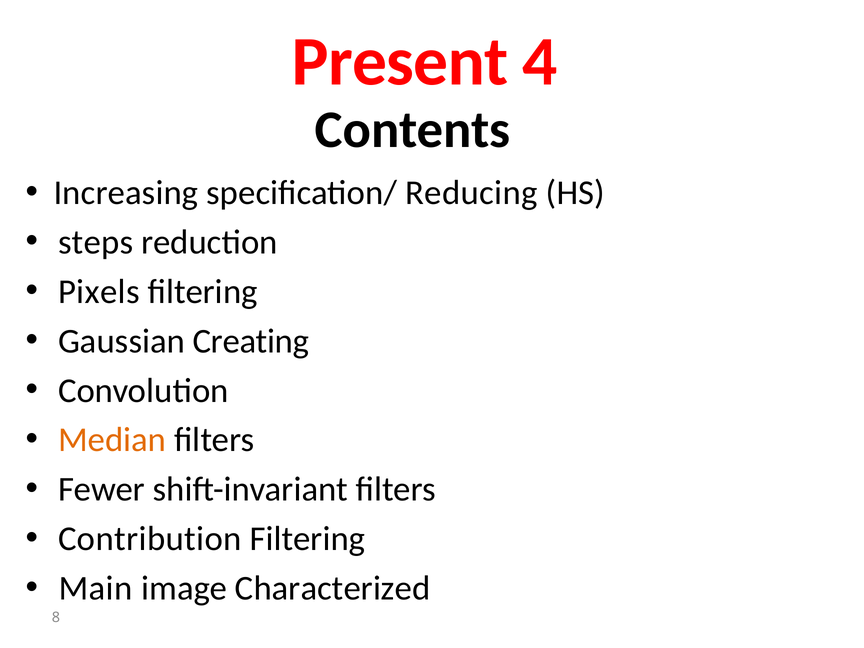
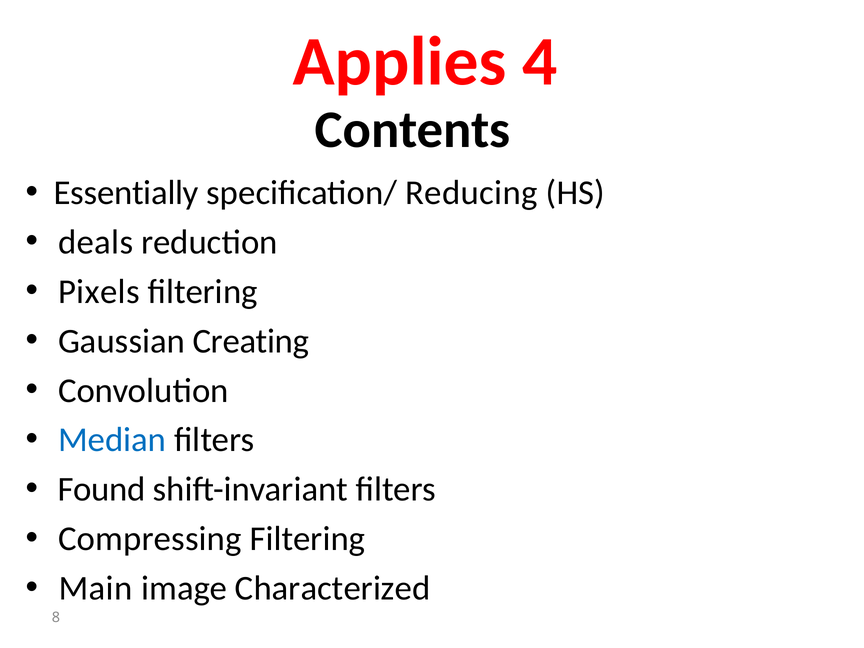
Present: Present -> Applies (400, 62)
Increasing: Increasing -> Essentially (126, 193)
steps: steps -> deals (96, 242)
Median colour: orange -> blue (112, 440)
Fewer: Fewer -> Found (102, 489)
Contribution: Contribution -> Compressing (150, 539)
